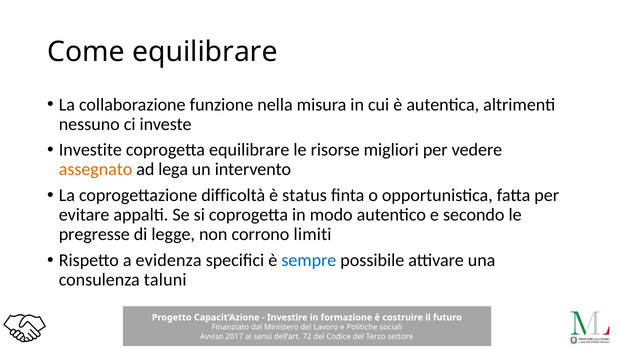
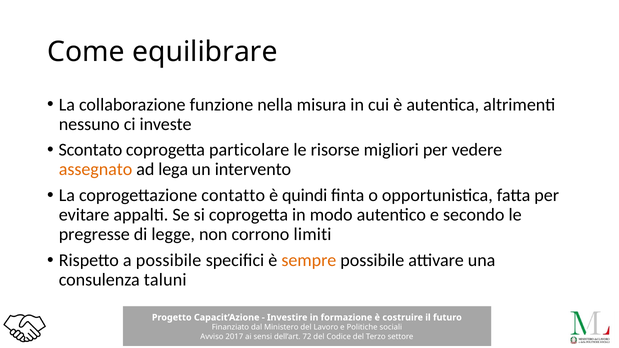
Investite: Investite -> Scontato (90, 150)
coprogetta equilibrare: equilibrare -> particolare (249, 150)
difficoltà: difficoltà -> contatto (233, 196)
status: status -> quindi (305, 196)
a evidenza: evidenza -> possibile (169, 261)
sempre colour: blue -> orange (309, 261)
